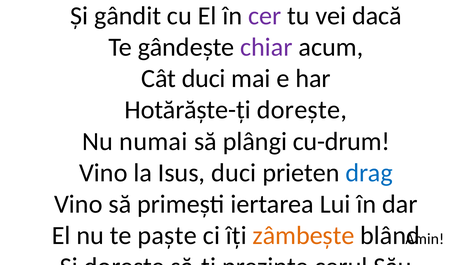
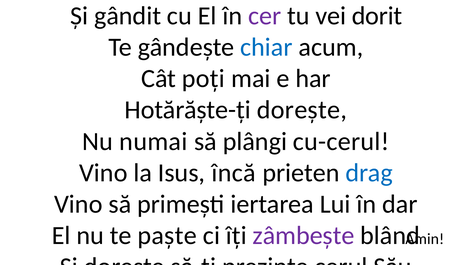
dacă: dacă -> dorit (377, 16)
chiar colour: purple -> blue (266, 47)
Cât duci: duci -> poți (203, 79)
cu-drum: cu-drum -> cu-cerul (341, 142)
Isus duci: duci -> încă (234, 173)
zâmbește colour: orange -> purple (303, 236)
